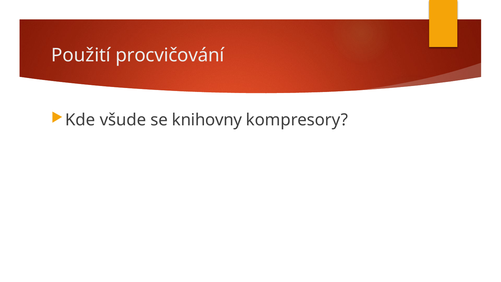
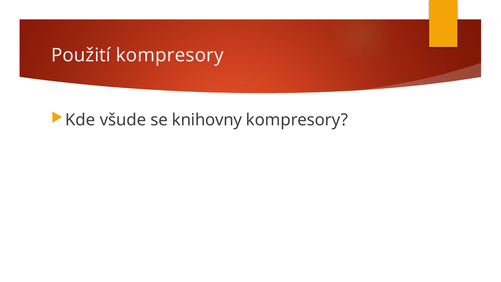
Použití procvičování: procvičování -> kompresory (170, 55)
